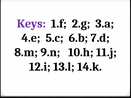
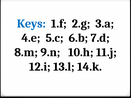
Keys colour: purple -> blue (31, 24)
